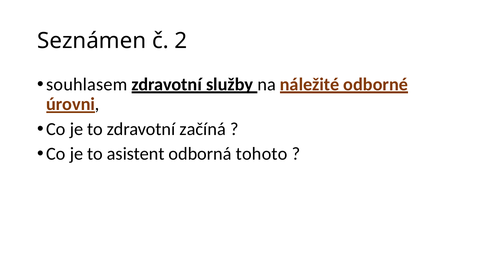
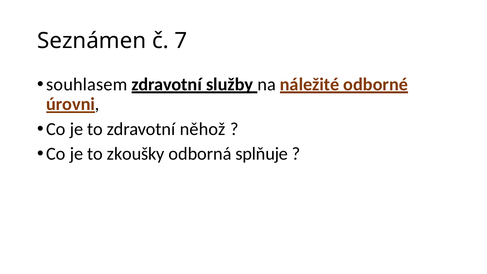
2: 2 -> 7 (181, 41)
začíná: začíná -> něhož (203, 129)
asistent: asistent -> zkoušky (136, 154)
tohoto: tohoto -> splňuje (262, 154)
